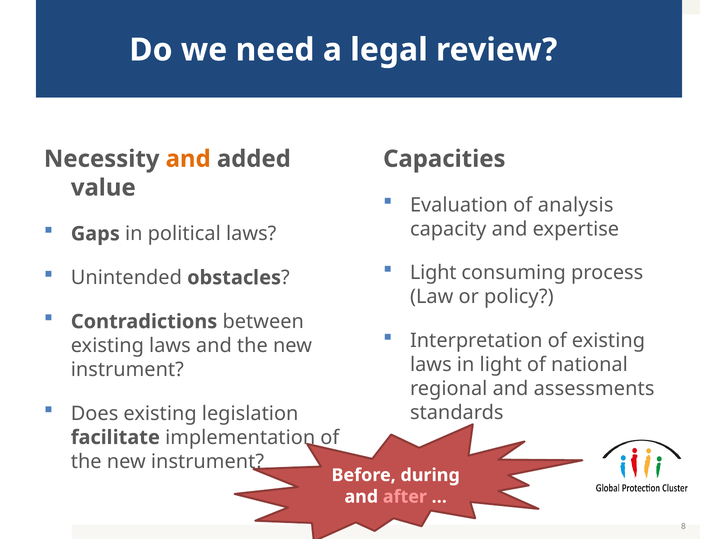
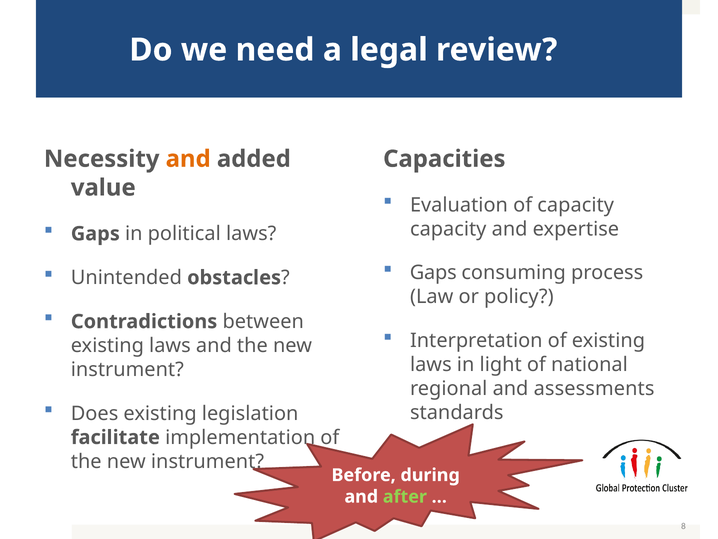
of analysis: analysis -> capacity (576, 205)
Light: Light -> Gaps (433, 273)
after colour: pink -> light green (405, 496)
